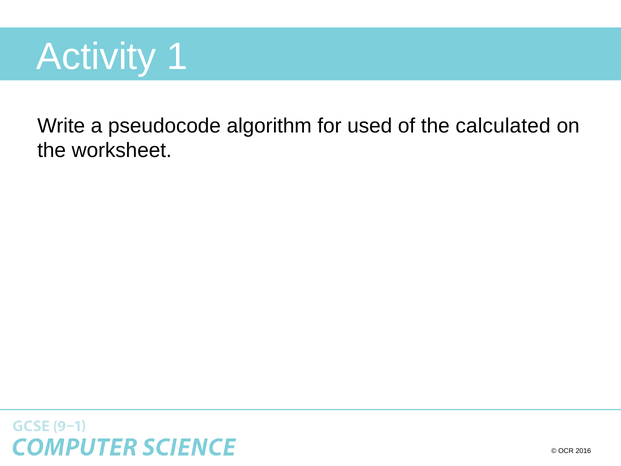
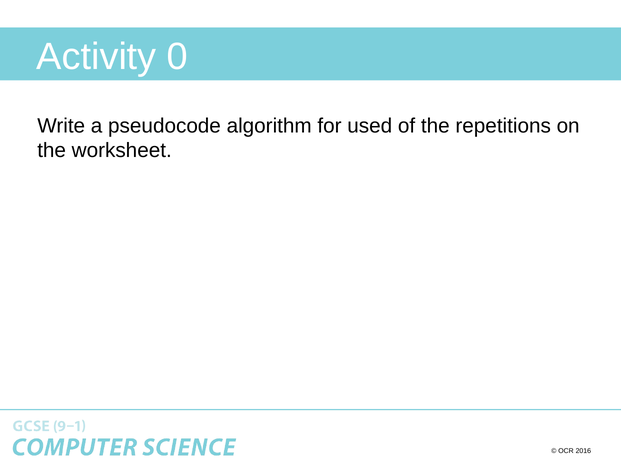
1: 1 -> 0 (177, 57)
calculated: calculated -> repetitions (503, 126)
